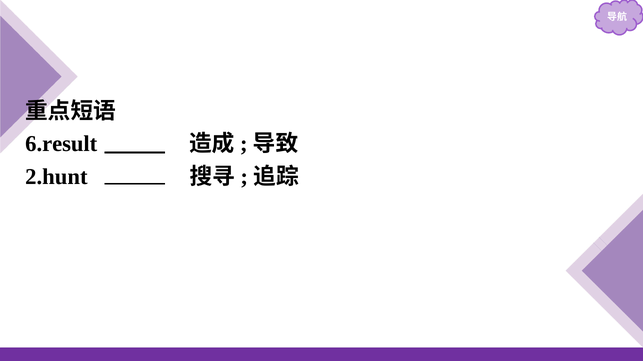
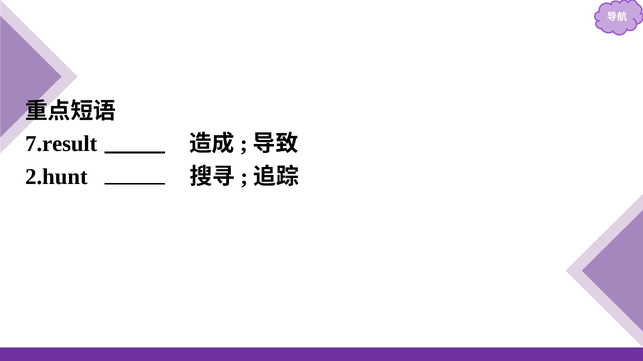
6.result: 6.result -> 7.result (61, 144)
